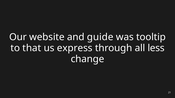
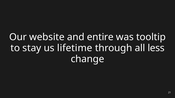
guide: guide -> entire (100, 37)
that: that -> stay (32, 48)
express: express -> lifetime (75, 48)
